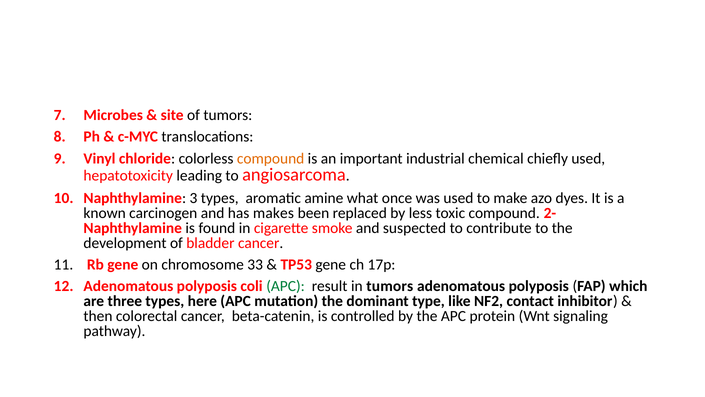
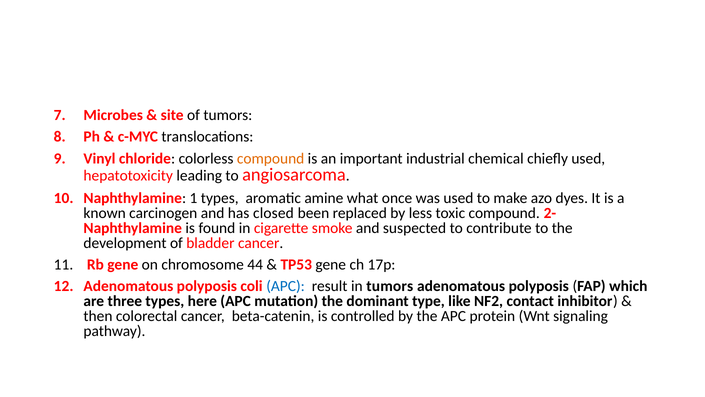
3: 3 -> 1 (193, 198)
makes: makes -> closed (273, 213)
33: 33 -> 44 (255, 264)
APC colour: green -> blue (286, 286)
